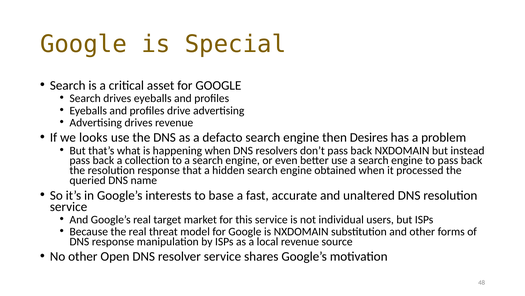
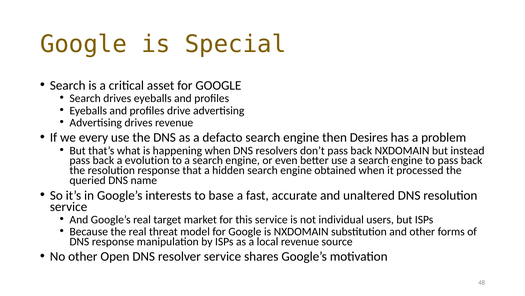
looks: looks -> every (93, 137)
collection: collection -> evolution (147, 160)
